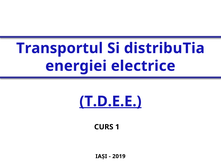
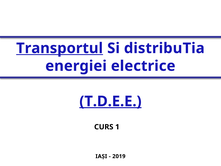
Transportul underline: none -> present (60, 48)
